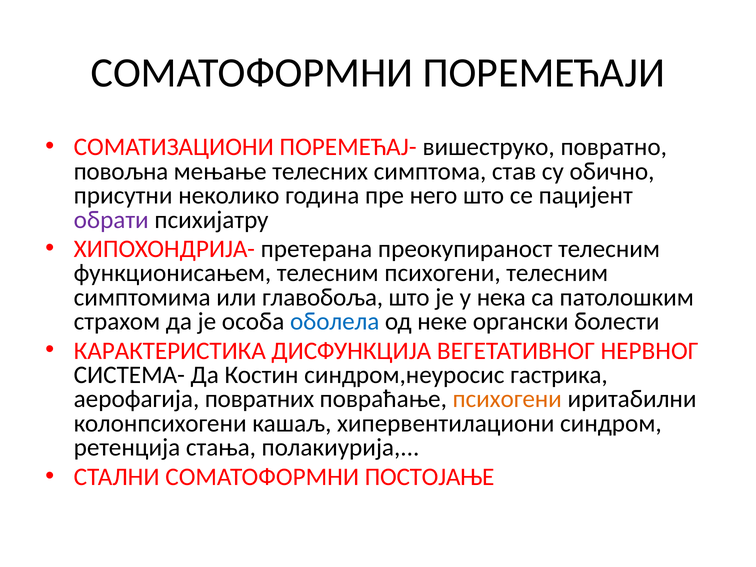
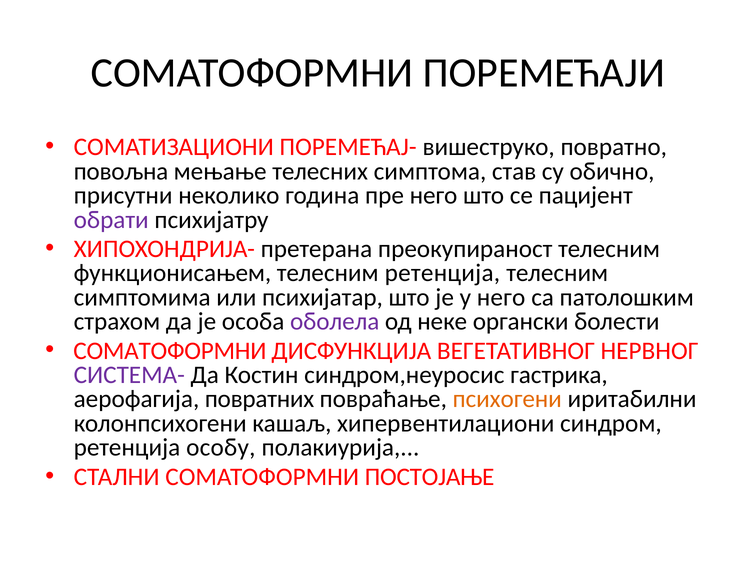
телесним психогени: психогени -> ретенција (442, 273)
главобоља: главобоља -> психијатар (322, 297)
у нека: нека -> него (501, 297)
оболела colour: blue -> purple (335, 322)
КАРАКТЕРИСТИКА: КАРАКТЕРИСТИКА -> СОМАТОФОРМНИ (170, 351)
СИСТЕМА- colour: black -> purple (129, 375)
стања: стања -> особу (221, 448)
